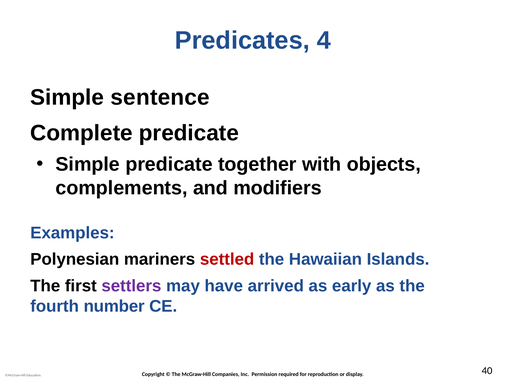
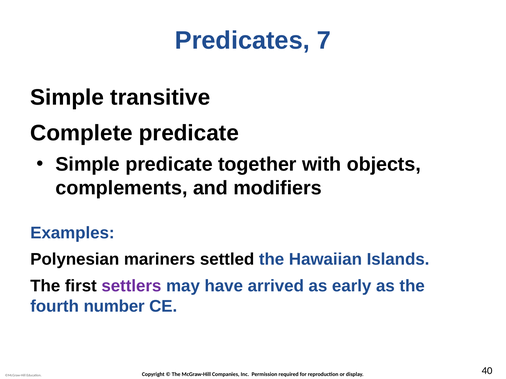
4: 4 -> 7 (324, 41)
sentence: sentence -> transitive (160, 98)
settled colour: red -> black (227, 260)
